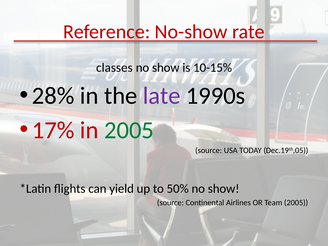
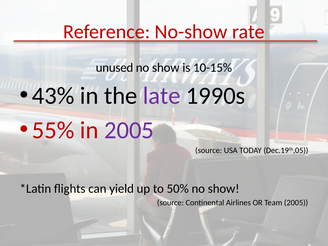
classes: classes -> unused (115, 68)
28%: 28% -> 43% (53, 96)
17%: 17% -> 55% (53, 130)
2005 colour: green -> purple (129, 130)
